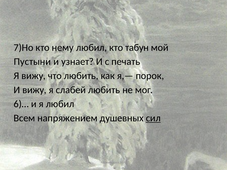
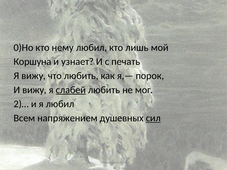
7)Но: 7)Но -> 0)Но (24, 48)
табун: табун -> лишь (137, 48)
Пустыни: Пустыни -> Коршуна (32, 62)
слабей underline: none -> present (71, 90)
6)…: 6)… -> 2)… (21, 104)
